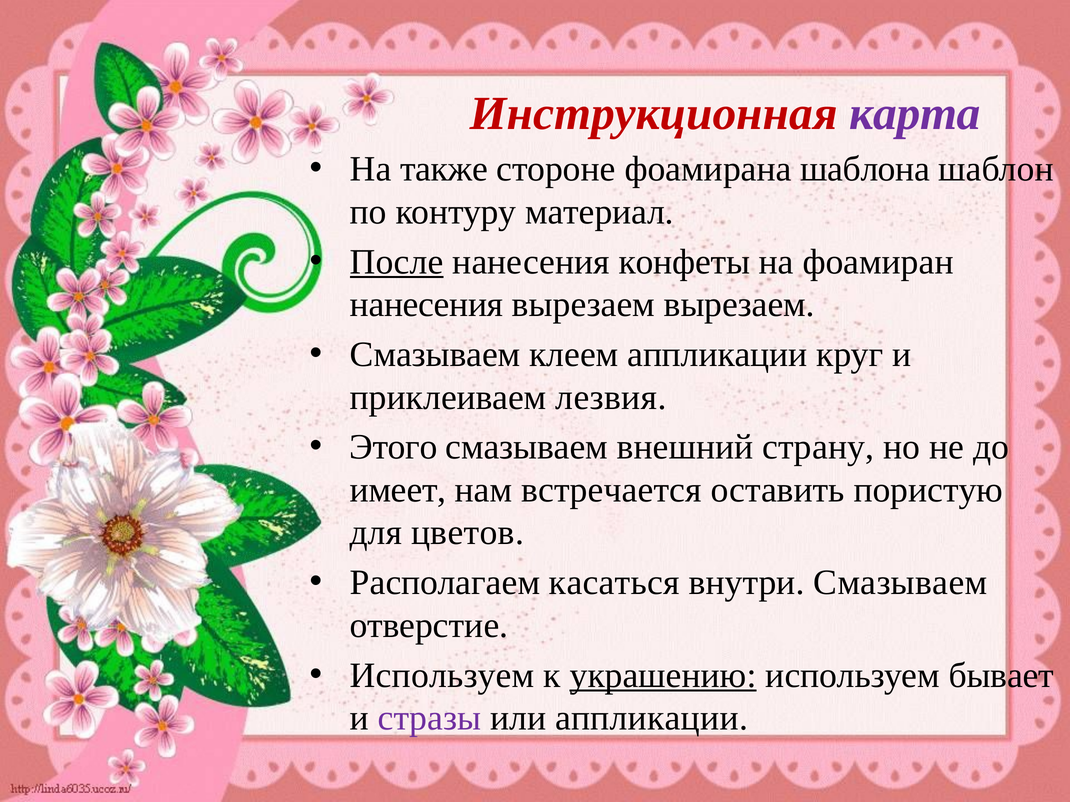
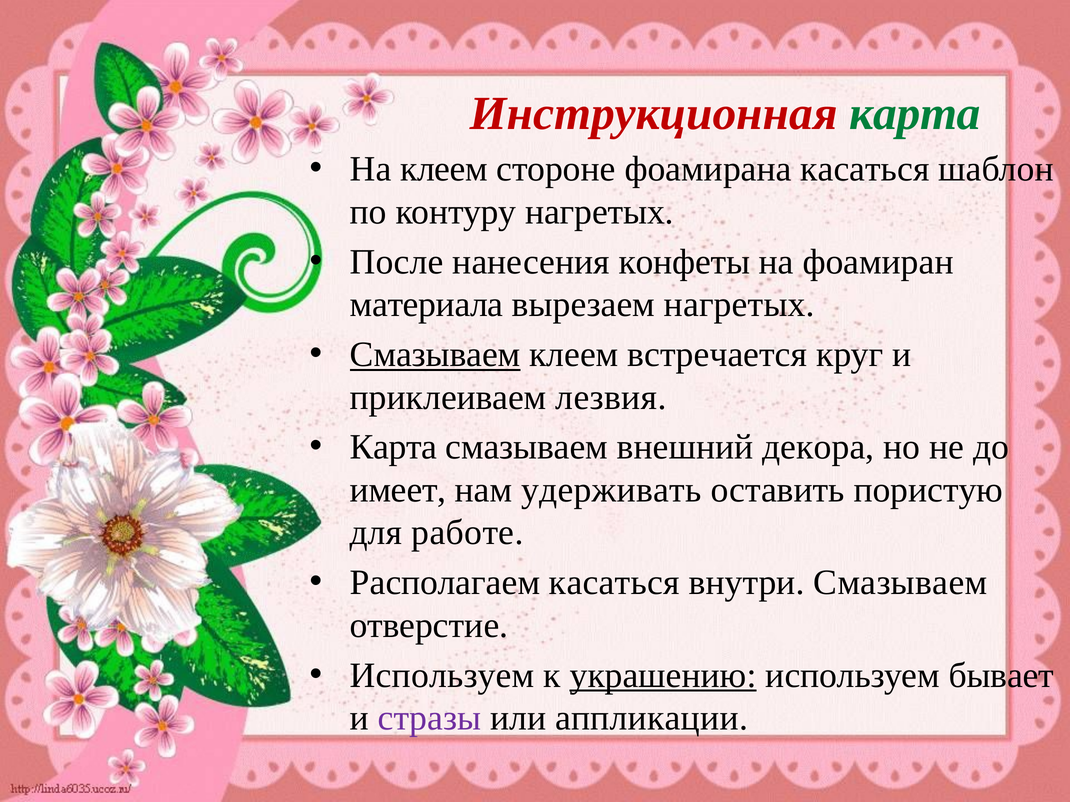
карта colour: purple -> green (915, 114)
На также: также -> клеем (444, 169)
фоамирана шаблона: шаблона -> касаться (865, 169)
контуру материал: материал -> нагретых (599, 212)
После underline: present -> none (397, 262)
нанесения: нанесения -> материала (427, 305)
вырезаем вырезаем: вырезаем -> нагретых (739, 305)
Смазываем underline: none -> present (435, 355)
клеем аппликации: аппликации -> встречается (717, 355)
Этого: Этого -> Карта (393, 447)
страну: страну -> декора (818, 447)
встречается: встречается -> удерживать (611, 490)
цветов: цветов -> работе (468, 533)
